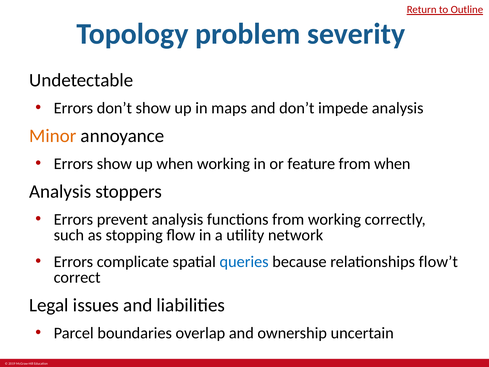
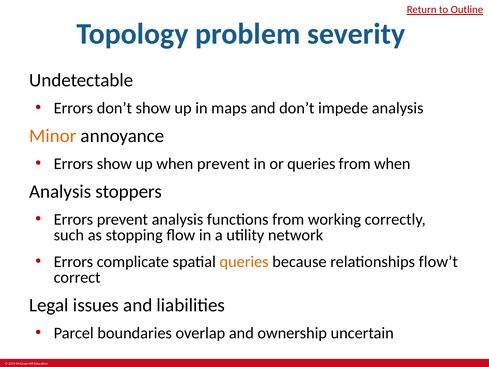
when working: working -> prevent (223, 164)
or feature: feature -> queries (311, 164)
queries colour: blue -> orange (244, 261)
